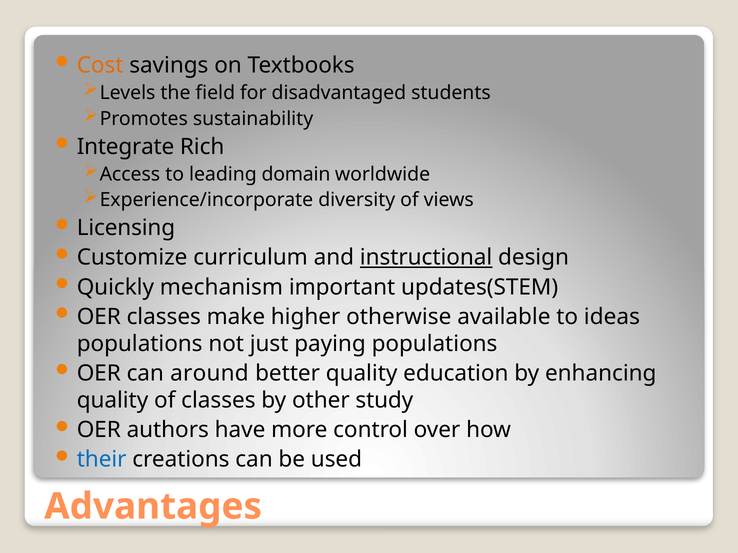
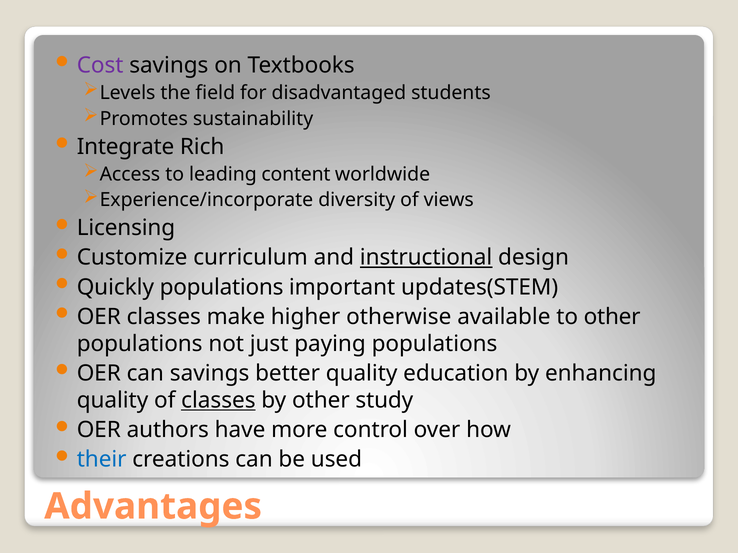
Cost colour: orange -> purple (100, 65)
domain: domain -> content (296, 174)
Quickly mechanism: mechanism -> populations (222, 287)
to ideas: ideas -> other (612, 317)
can around: around -> savings (210, 374)
classes underline: none -> present (218, 401)
